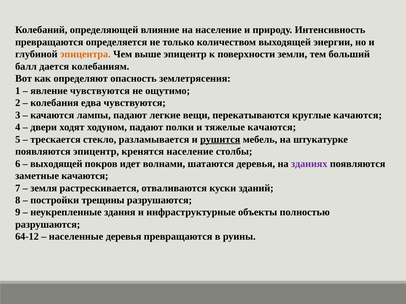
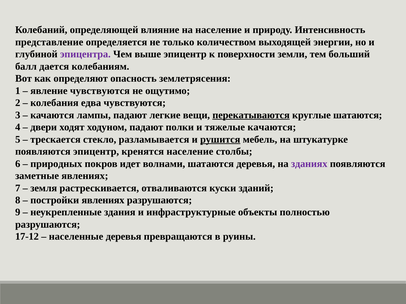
превращаются: превращаются -> представление (49, 42)
эпицентра colour: orange -> purple (85, 54)
перекатываются underline: none -> present (251, 115)
круглые качаются: качаются -> шатаются (358, 115)
выходящей: выходящей -> природных (56, 164)
заметные качаются: качаются -> явлениях (85, 176)
постройки трещины: трещины -> явлениях (103, 200)
64-12: 64-12 -> 17-12 (27, 237)
